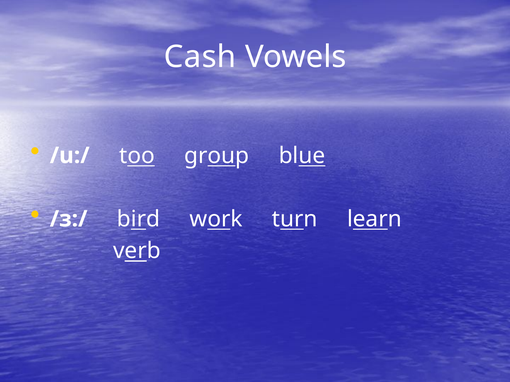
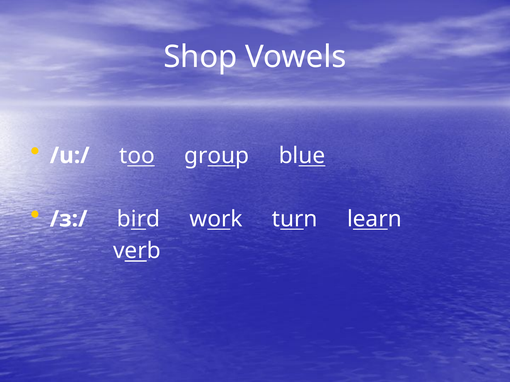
Cash: Cash -> Shop (200, 57)
